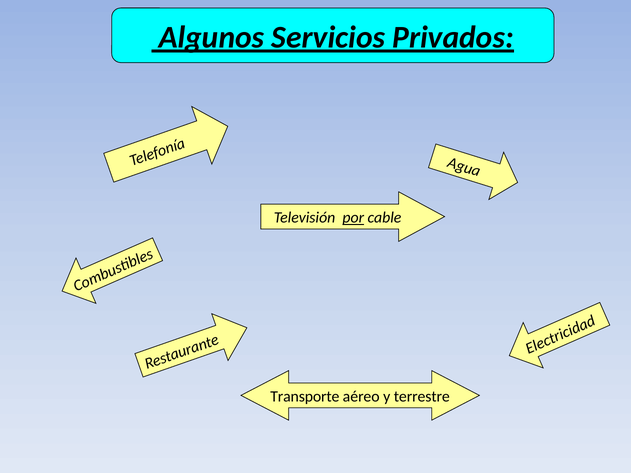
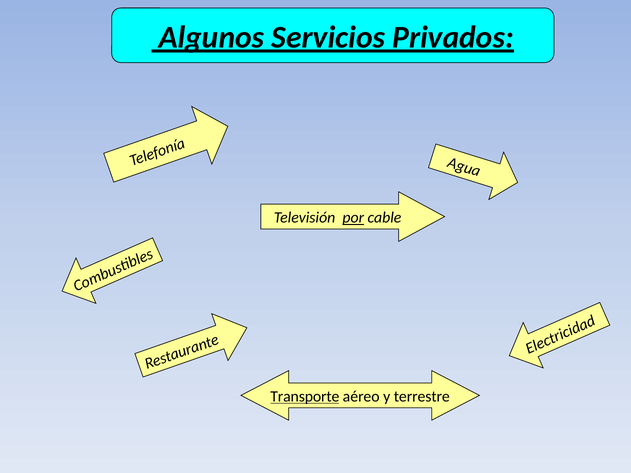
Transporte underline: none -> present (305, 397)
